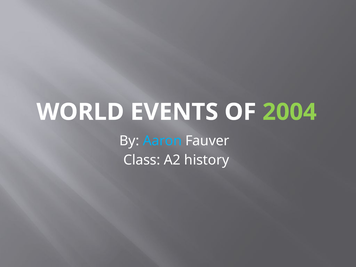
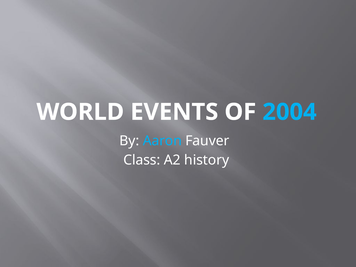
2004 colour: light green -> light blue (290, 112)
